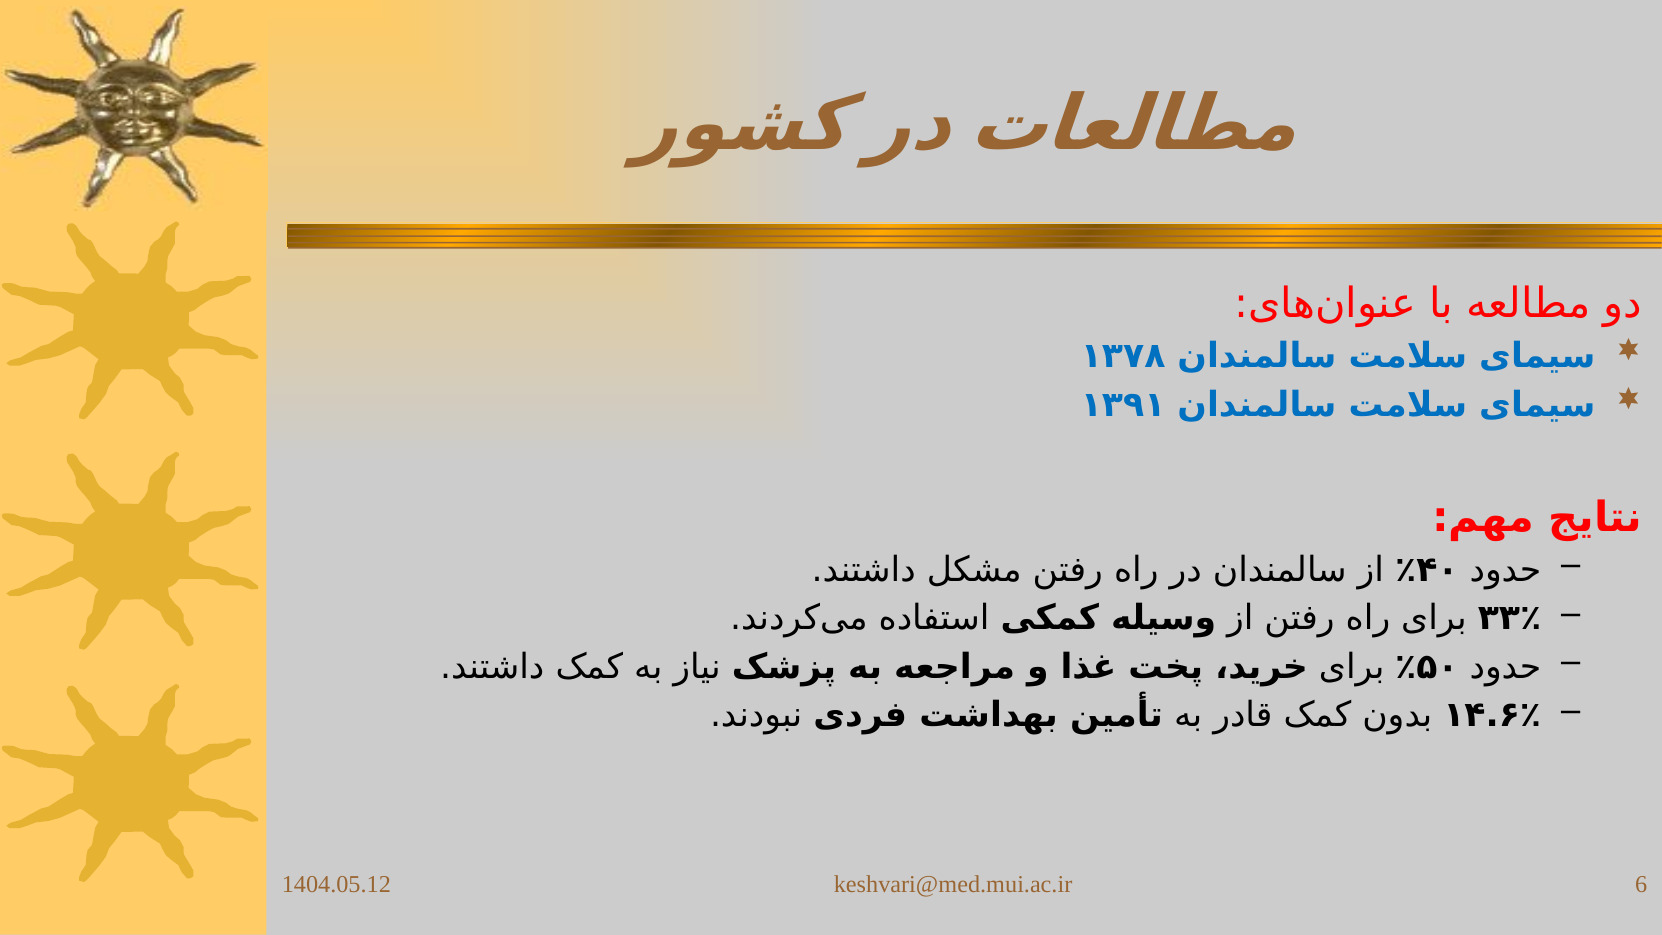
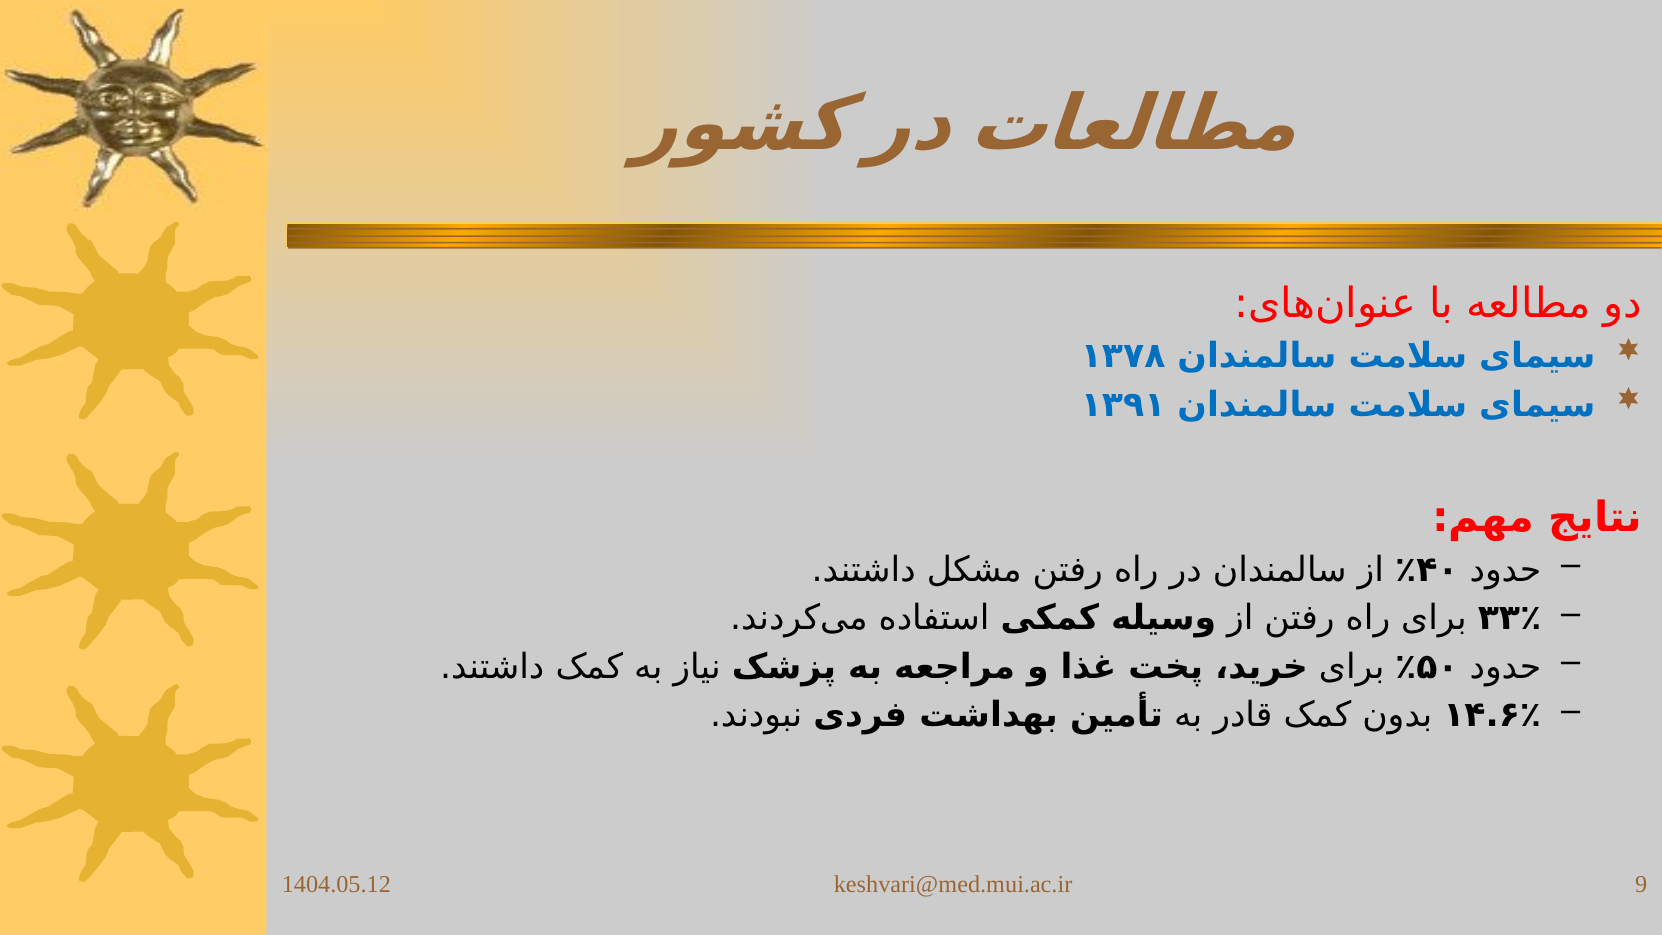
6: 6 -> 9 (1641, 885)
